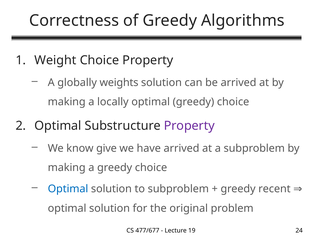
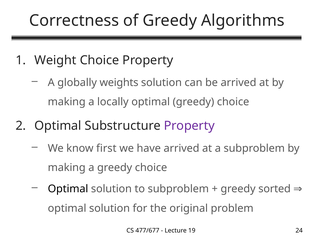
give: give -> first (106, 149)
Optimal colour: blue -> black (68, 189)
recent: recent -> sorted (275, 189)
